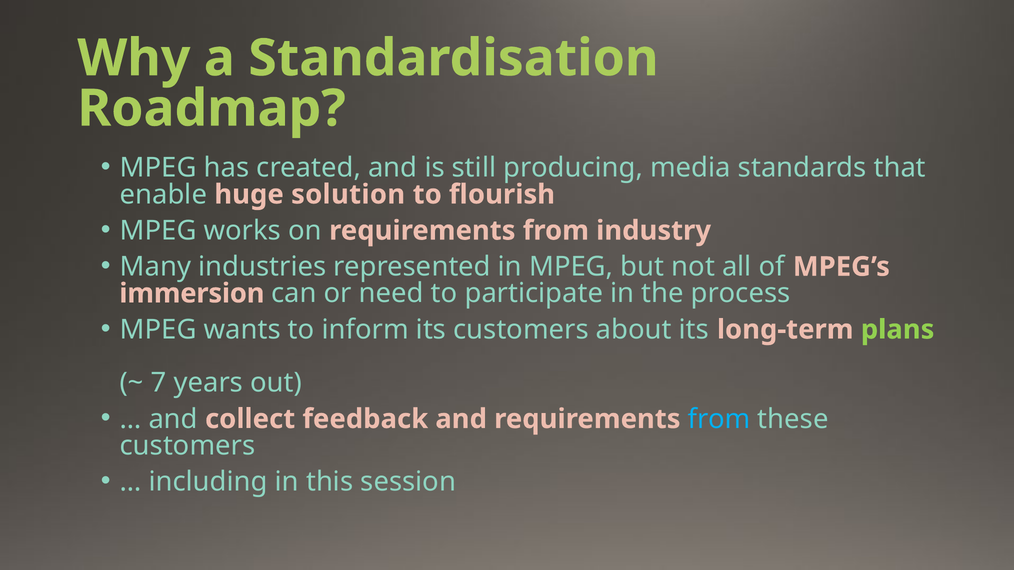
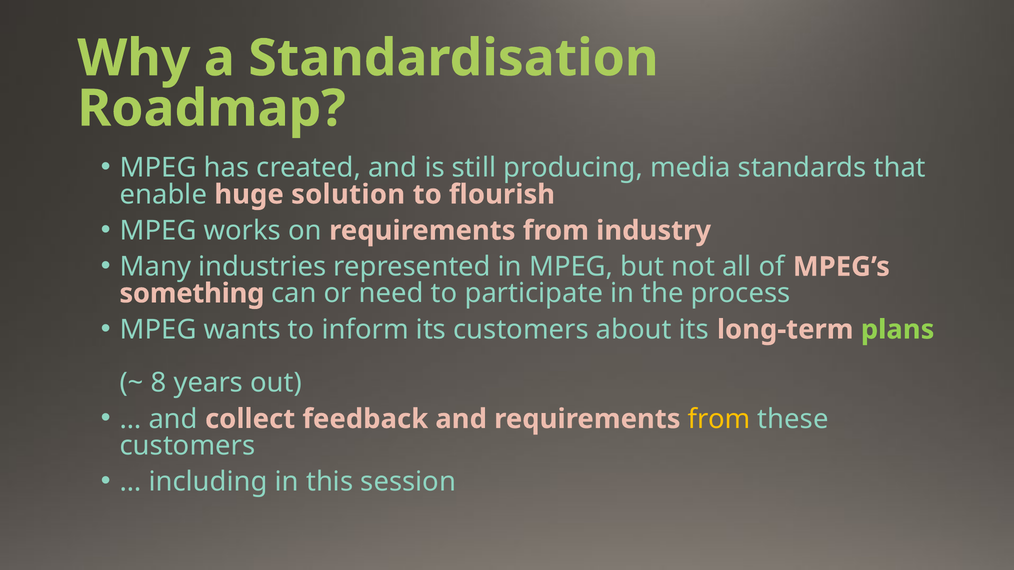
immersion: immersion -> something (192, 294)
7: 7 -> 8 (159, 383)
from colour: light blue -> yellow (719, 419)
